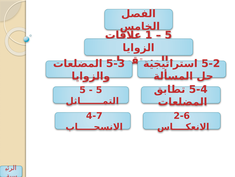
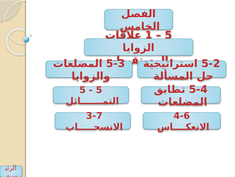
4-7: 4-7 -> 3-7 (94, 115)
2-6: 2-6 -> 4-6 (182, 115)
